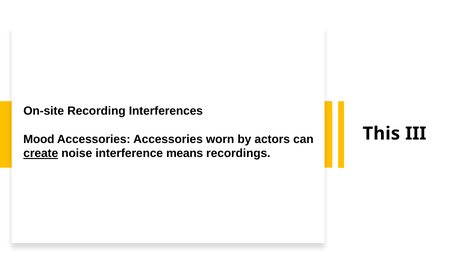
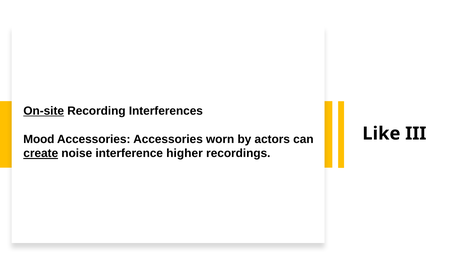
On-site underline: none -> present (44, 111)
This: This -> Like (381, 133)
means: means -> higher (185, 153)
